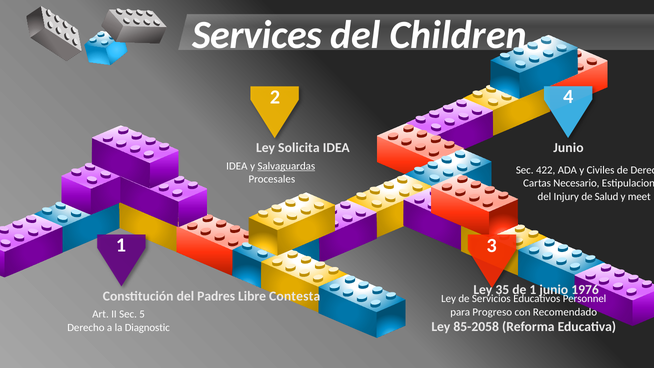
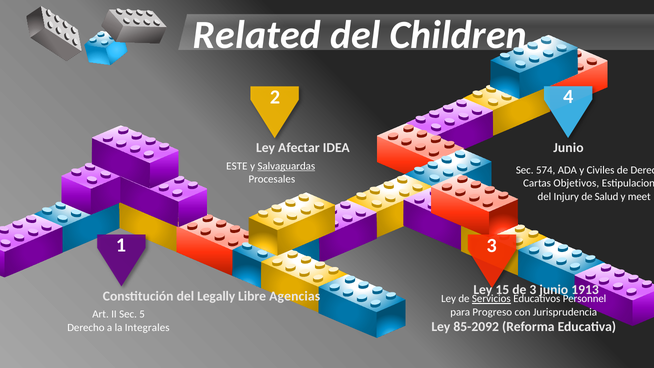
Services: Services -> Related (257, 35)
Solicita: Solicita -> Afectar (299, 148)
IDEA: IDEA -> ESTE (237, 166)
422: 422 -> 574 (546, 170)
Necesario: Necesario -> Objetivos (576, 183)
35: 35 -> 15 (502, 290)
de 1: 1 -> 3 (533, 290)
1976: 1976 -> 1913 (585, 290)
Padres: Padres -> Legally (216, 296)
Contesta: Contesta -> Agencias (295, 296)
Servicios underline: none -> present (491, 299)
Recomendado: Recomendado -> Jurisprudencia (565, 312)
85-2058: 85-2058 -> 85-2092 (476, 327)
Diagnostic: Diagnostic -> Integrales (147, 327)
